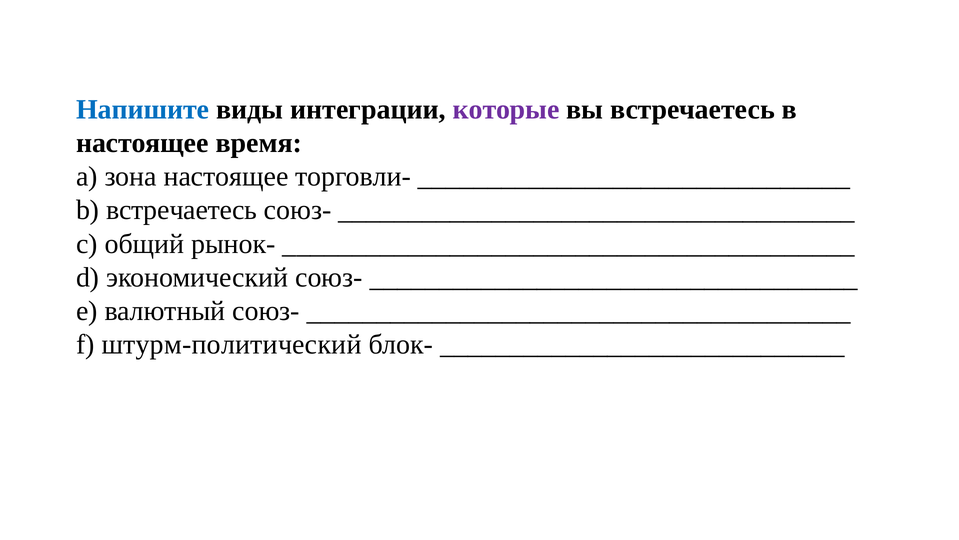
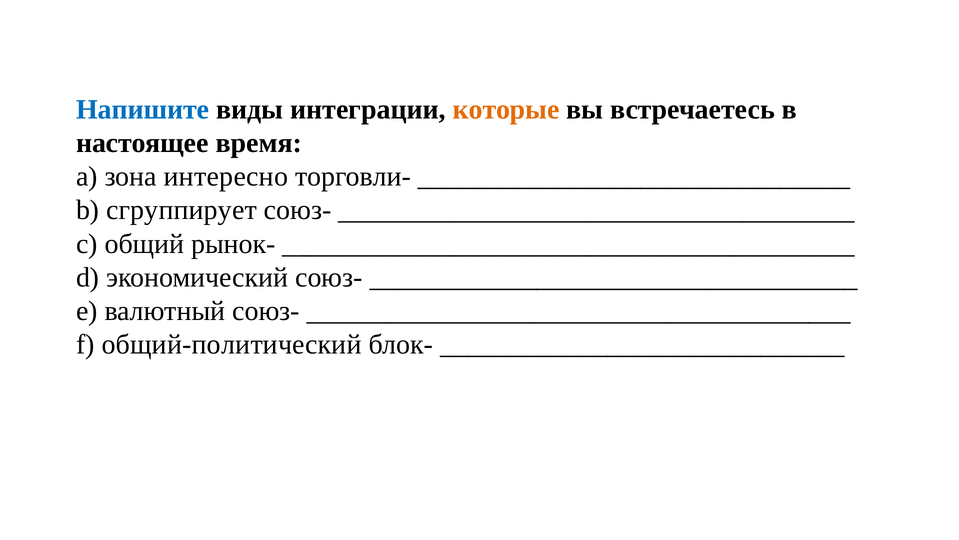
которые colour: purple -> orange (506, 109)
зона настоящее: настоящее -> интересно (226, 176)
b встречаетесь: встречаетесь -> сгруппирует (181, 210)
штурм-политический: штурм-политический -> общий-политический (232, 344)
